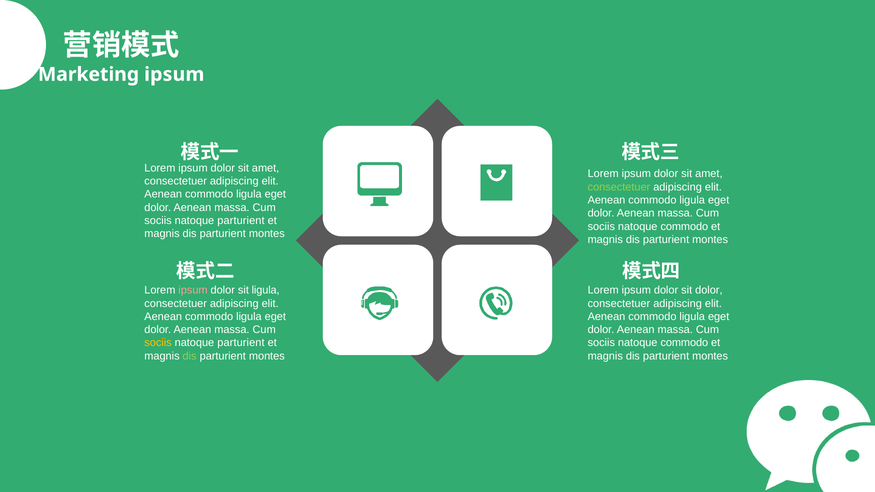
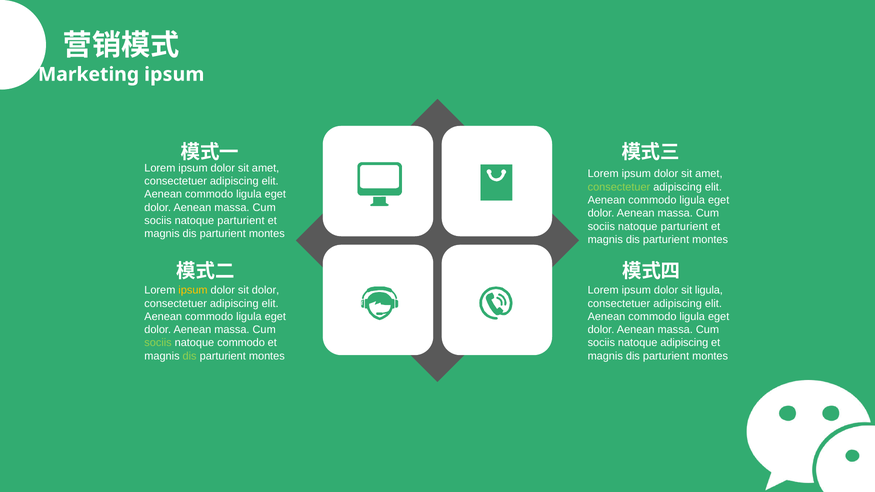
commodo: commodo -> parturient (684, 227)
ipsum colour: pink -> yellow (193, 290)
sit ligula: ligula -> dolor (266, 290)
sit dolor: dolor -> ligula (709, 290)
sociis colour: yellow -> light green (158, 343)
parturient: parturient -> commodo (241, 343)
commodo: commodo -> adipiscing (684, 343)
